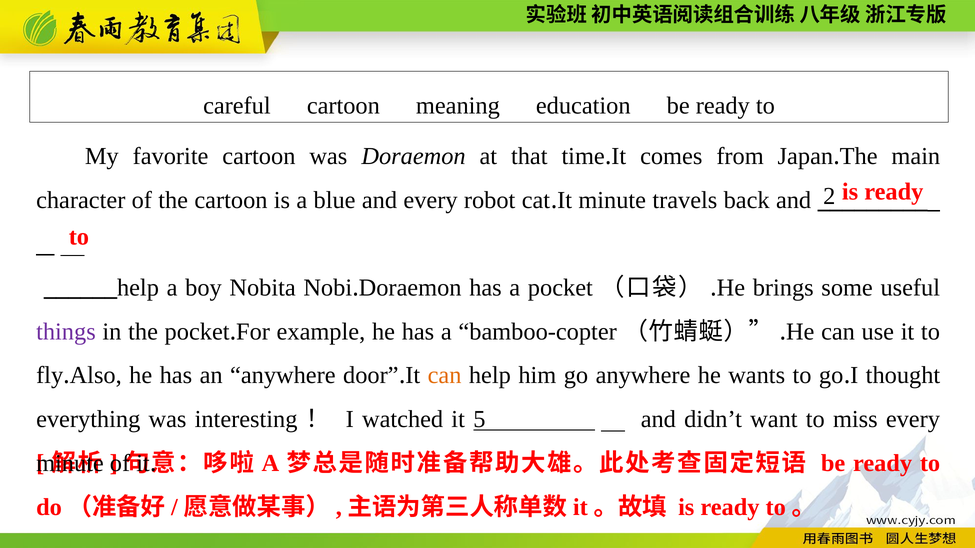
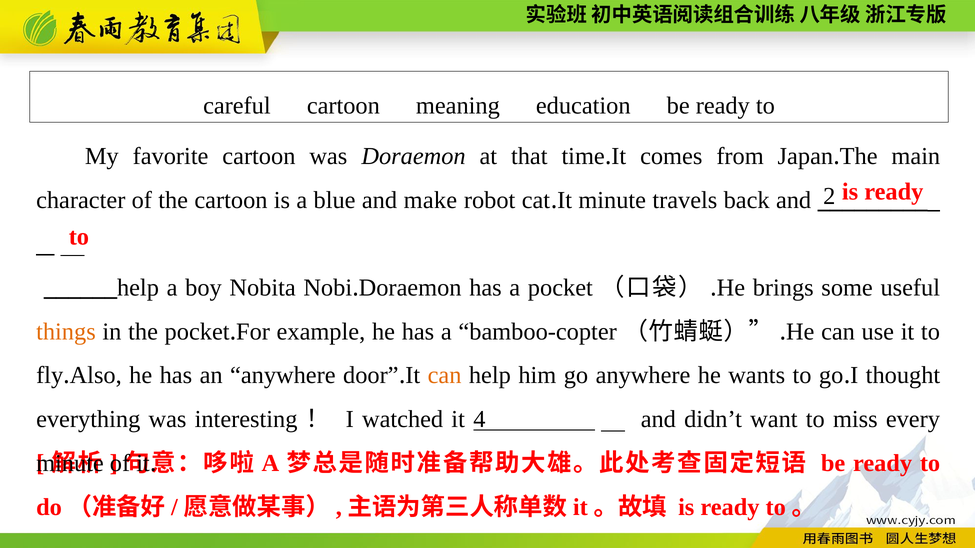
and every: every -> make (430, 200)
things colour: purple -> orange (66, 332)
5: 5 -> 4 (479, 420)
